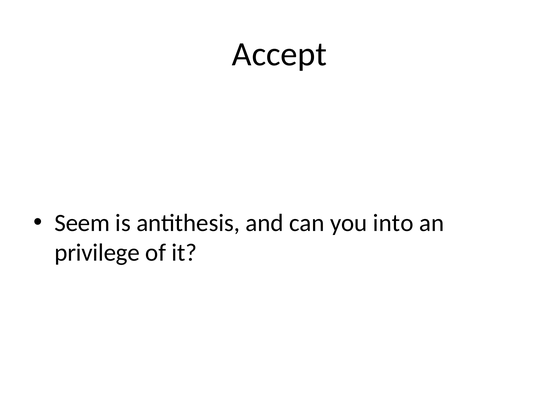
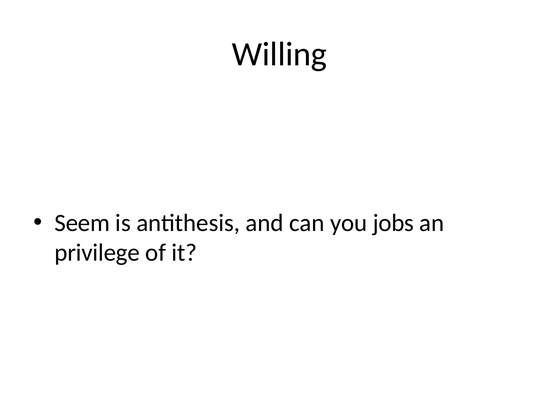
Accept: Accept -> Willing (279, 54)
into: into -> jobs (393, 223)
